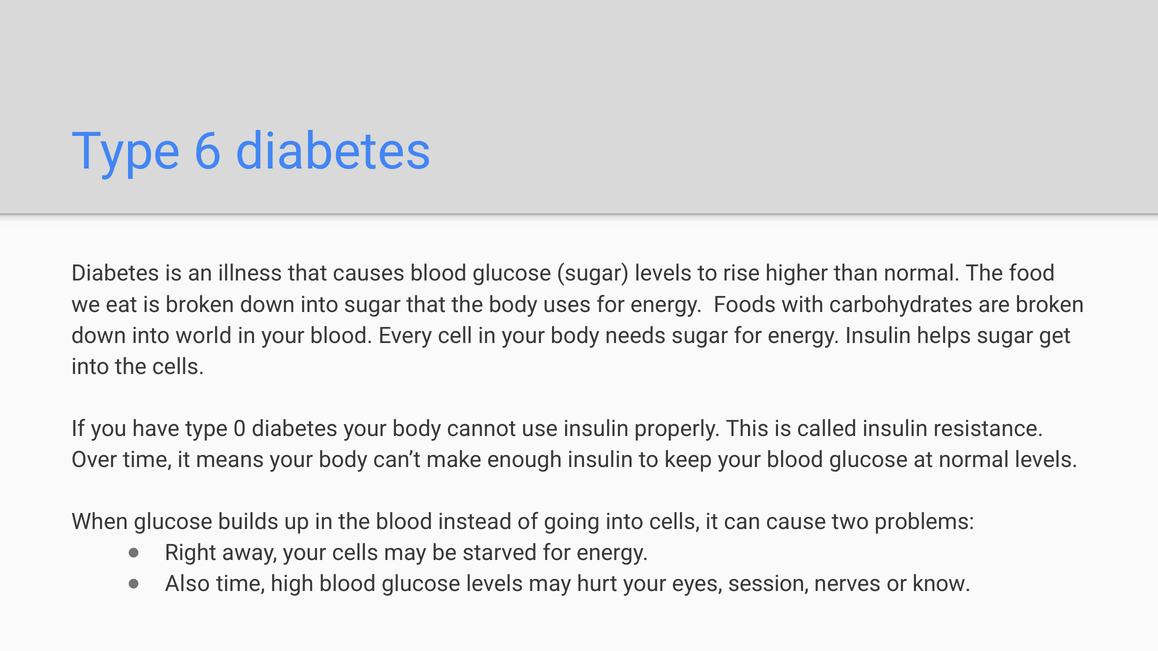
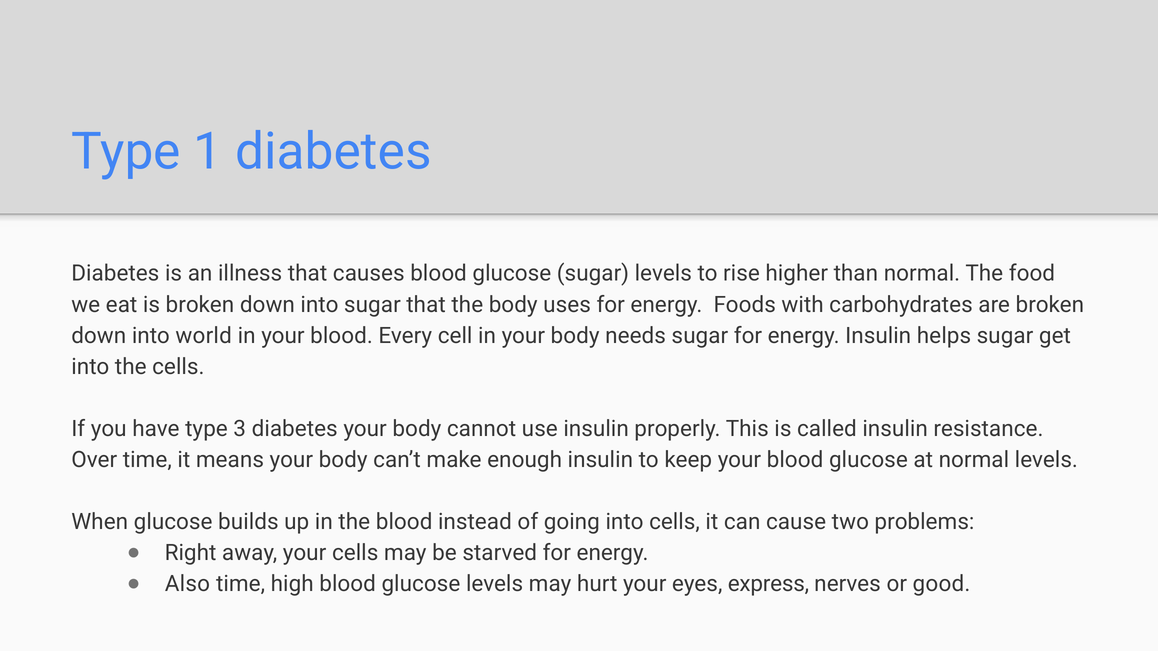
6: 6 -> 1 (208, 152)
0: 0 -> 3 (240, 429)
session: session -> express (768, 584)
know: know -> good (942, 584)
